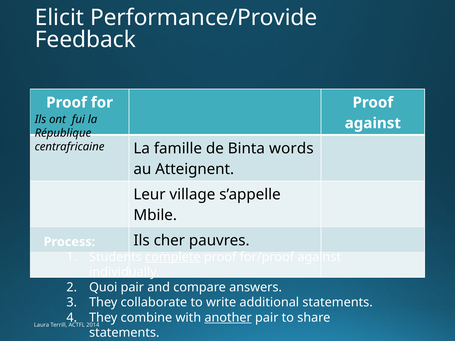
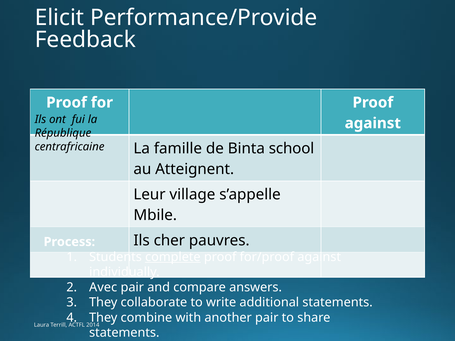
words: words -> school (291, 149)
Quoi: Quoi -> Avec (103, 288)
another underline: present -> none (228, 318)
